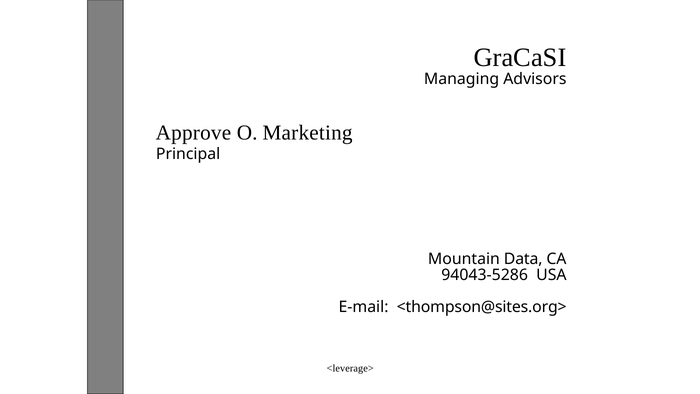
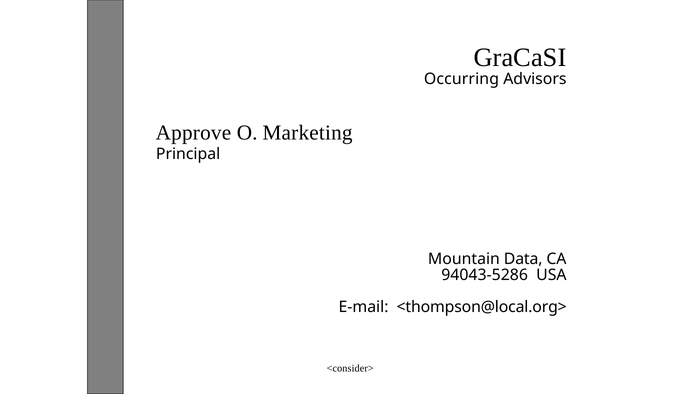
Managing: Managing -> Occurring (461, 79)
<thompson@sites.org>: <thompson@sites.org> -> <thompson@local.org> (482, 307)
<leverage>: <leverage> -> <consider> (350, 368)
